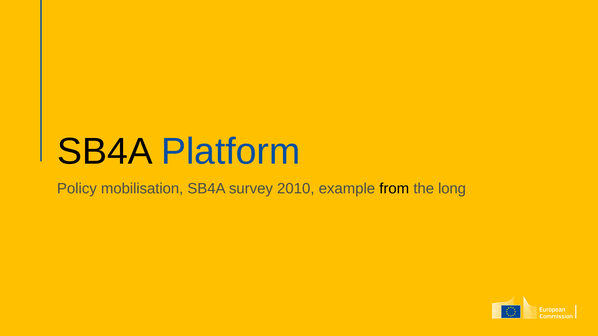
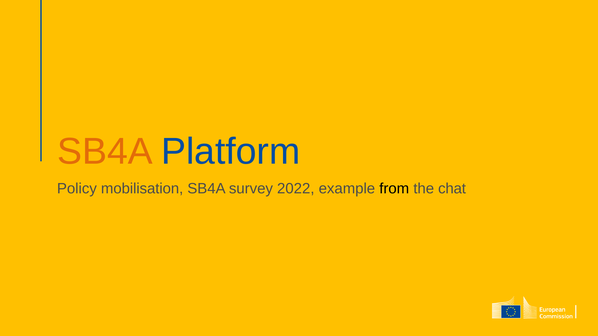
SB4A colour: black -> orange (105, 152)
2010: 2010 -> 2022 (296, 189)
long: long -> chat (452, 189)
